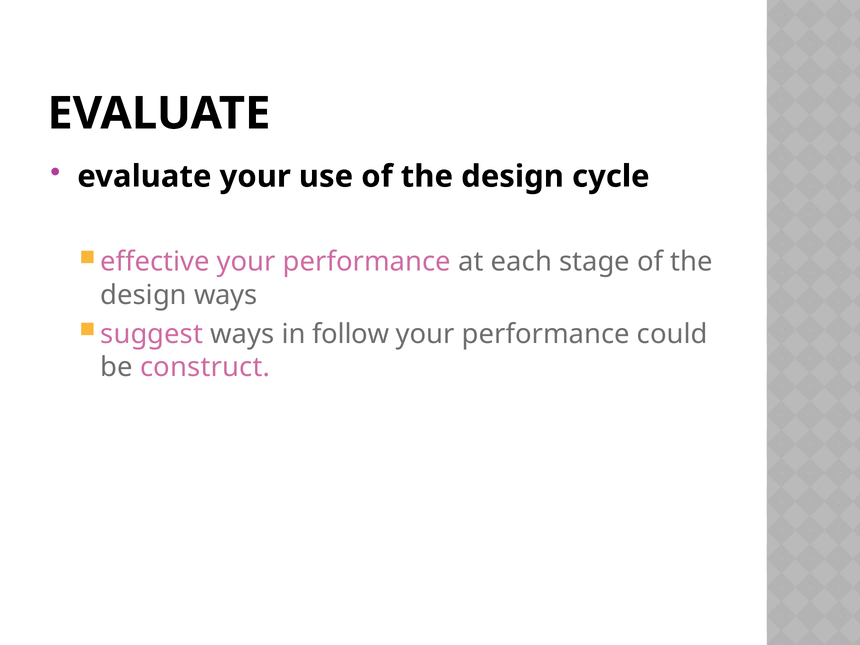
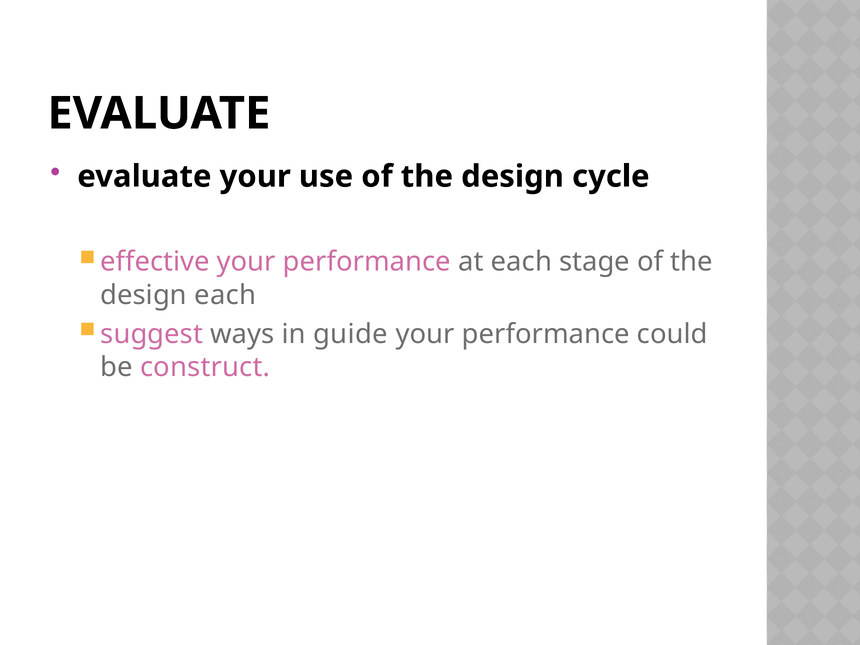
design ways: ways -> each (225, 295)
follow: follow -> guide (350, 334)
